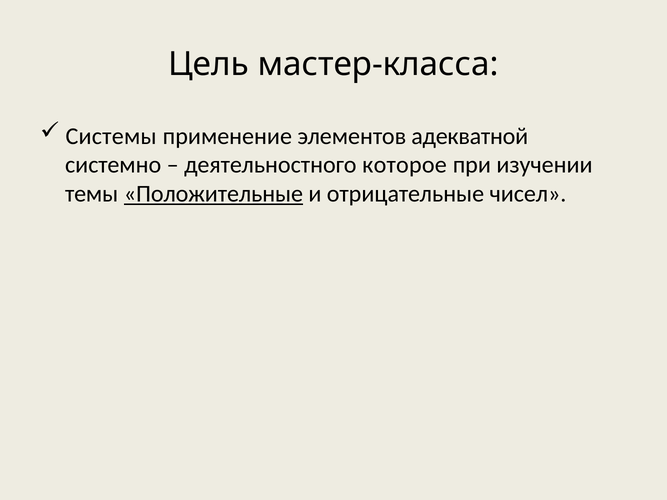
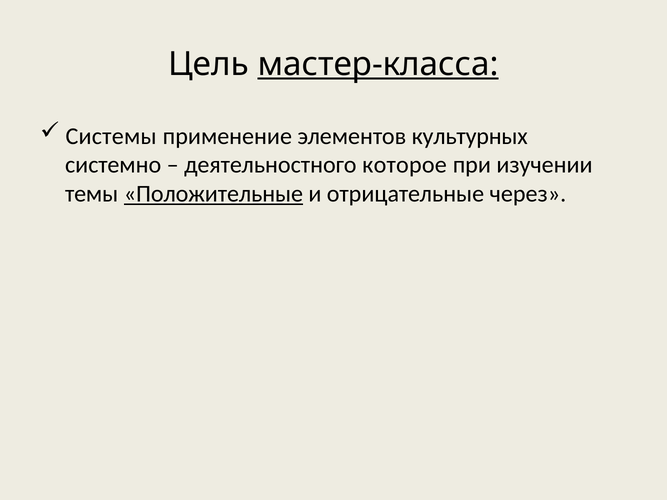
мастер-класса underline: none -> present (378, 64)
адекватной: адекватной -> культурных (470, 136)
чисел: чисел -> через (528, 194)
